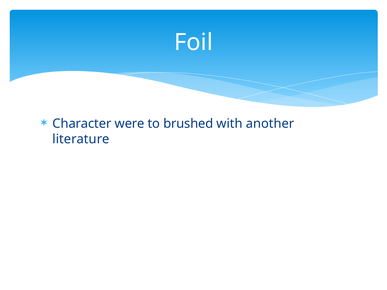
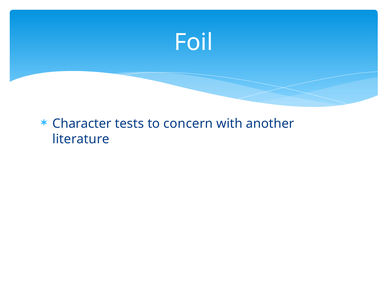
were: were -> tests (129, 124)
brushed: brushed -> concern (188, 124)
